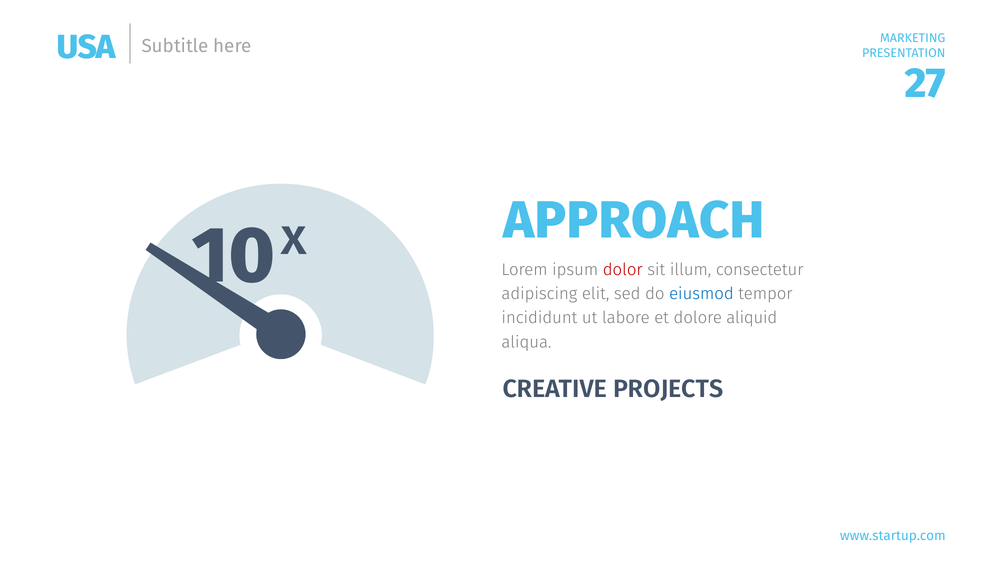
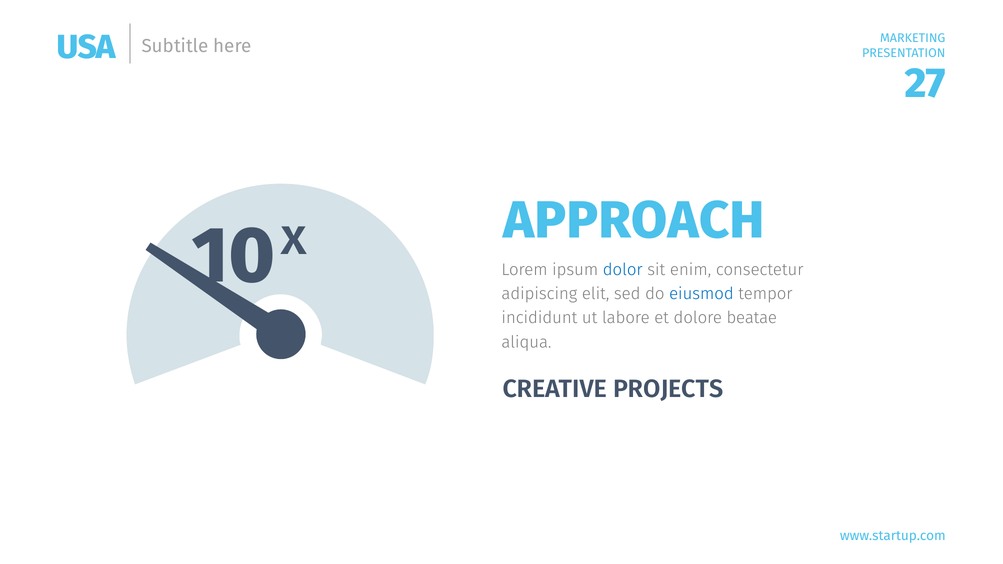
dolor colour: red -> blue (623, 270)
illum: illum -> enim (691, 270)
aliquid: aliquid -> beatae (752, 318)
